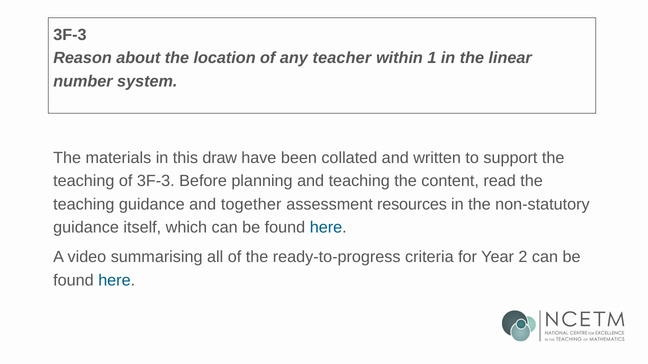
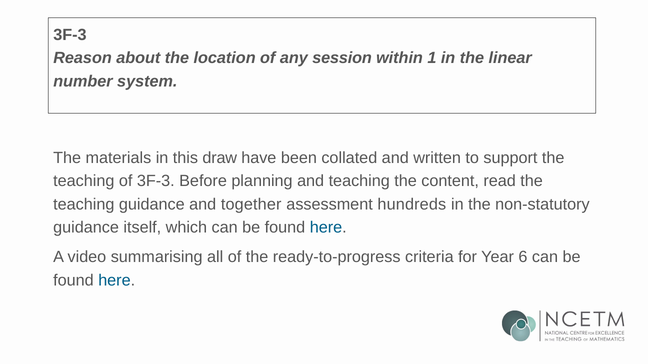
teacher: teacher -> session (342, 58)
resources: resources -> hundreds (412, 205)
2: 2 -> 6 (523, 257)
